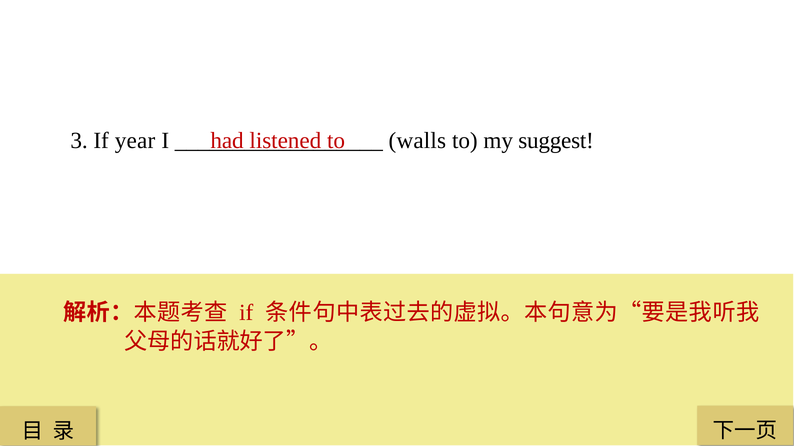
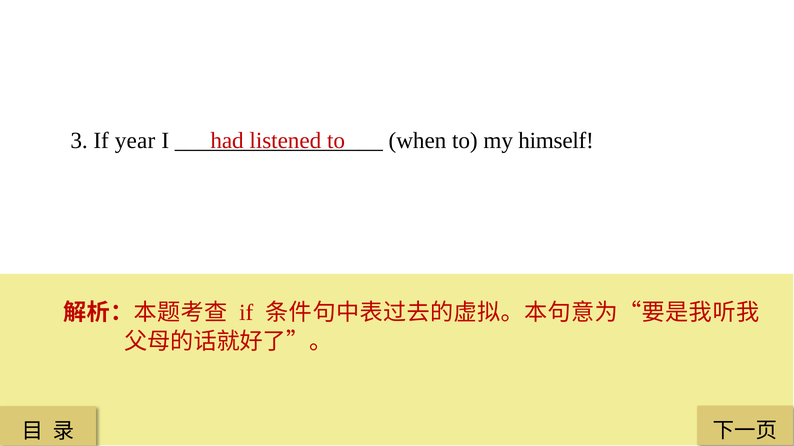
walls: walls -> when (417, 141)
suggest: suggest -> himself (556, 141)
